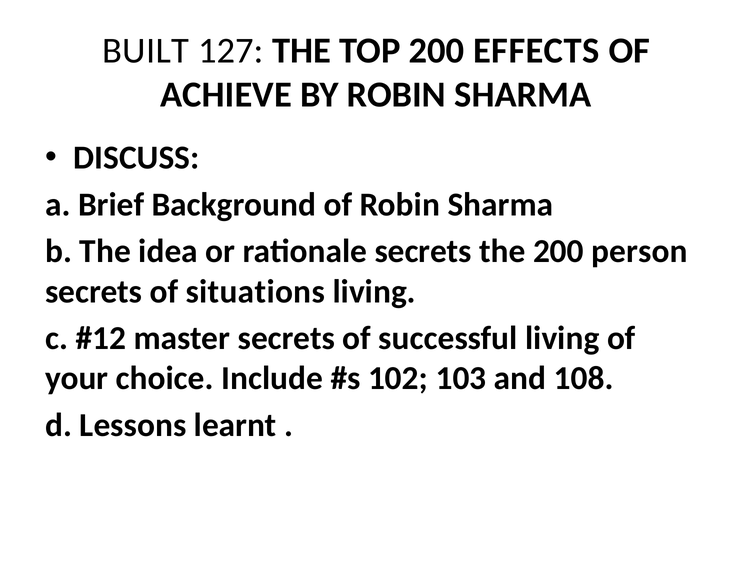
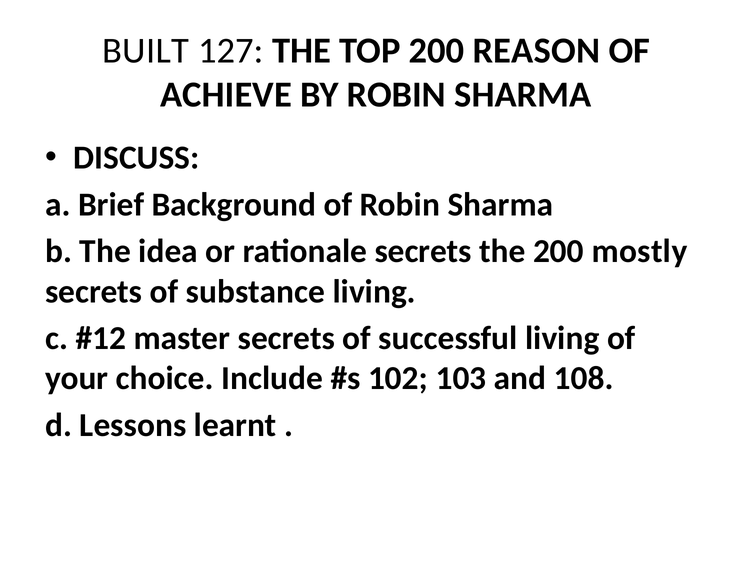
EFFECTS: EFFECTS -> REASON (536, 51)
person: person -> mostly (639, 251)
situations: situations -> substance (255, 291)
